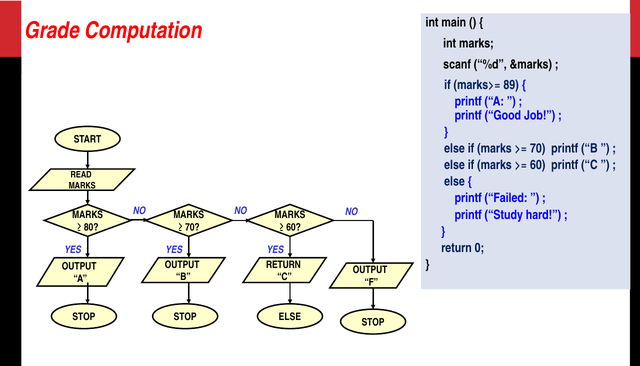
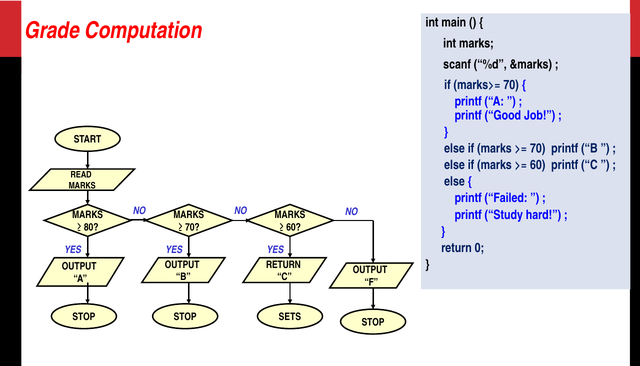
marks>= 89: 89 -> 70 (511, 85)
ELSE: ELSE -> SETS (290, 317)
